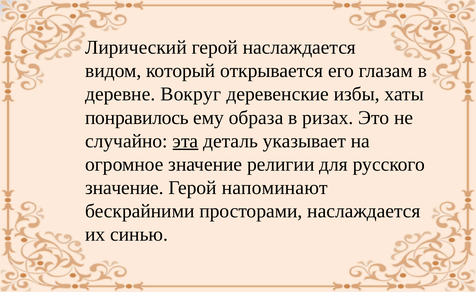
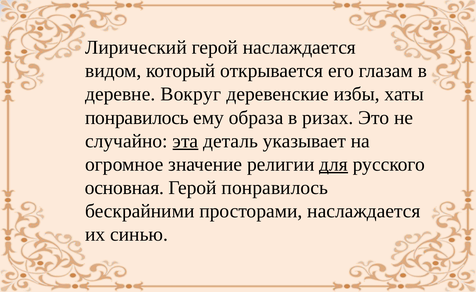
для underline: none -> present (334, 165)
значение: значение -> основная (124, 188)
Герой напоминают: напоминают -> понравилось (275, 188)
